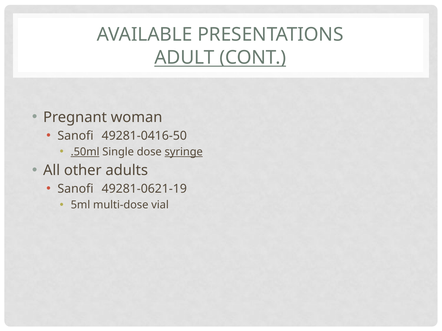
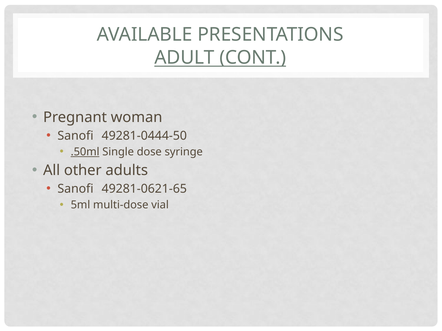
49281-0416-50: 49281-0416-50 -> 49281-0444-50 (144, 136)
syringe underline: present -> none (184, 152)
49281-0621-19: 49281-0621-19 -> 49281-0621-65 (144, 189)
